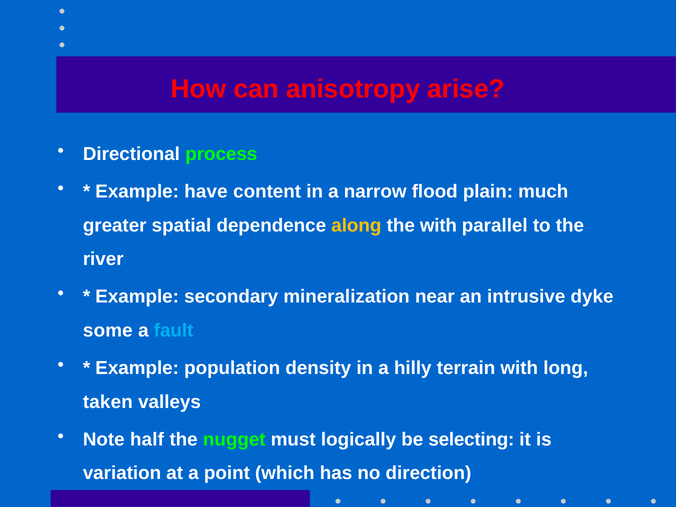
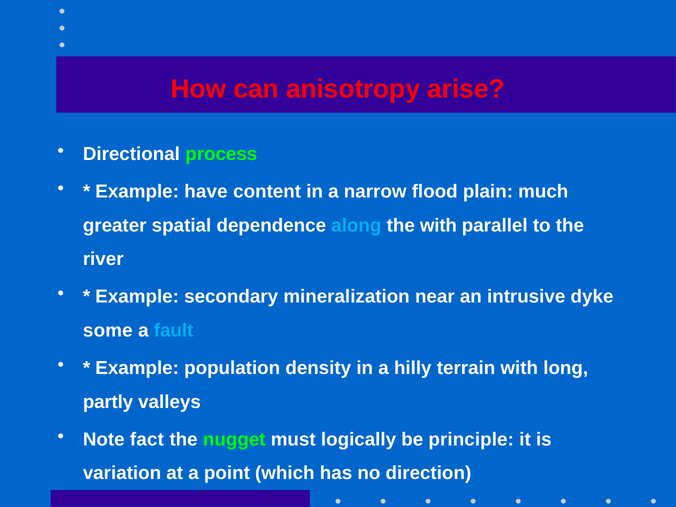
along colour: yellow -> light blue (356, 225)
taken: taken -> partly (108, 402)
half: half -> fact (147, 439)
selecting: selecting -> principle (471, 439)
